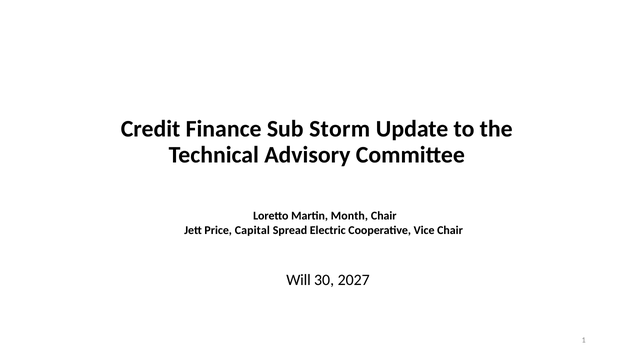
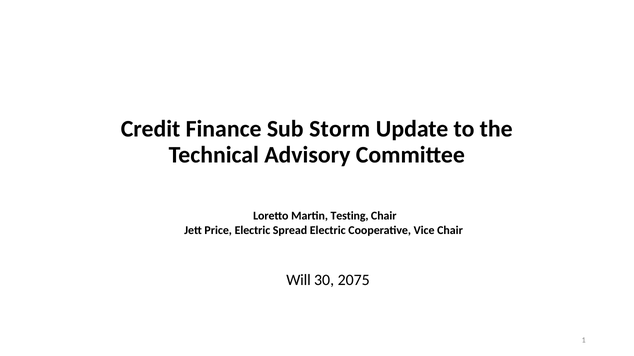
Month: Month -> Testing (350, 216)
Price Capital: Capital -> Electric (252, 231)
2027: 2027 -> 2075 (354, 280)
